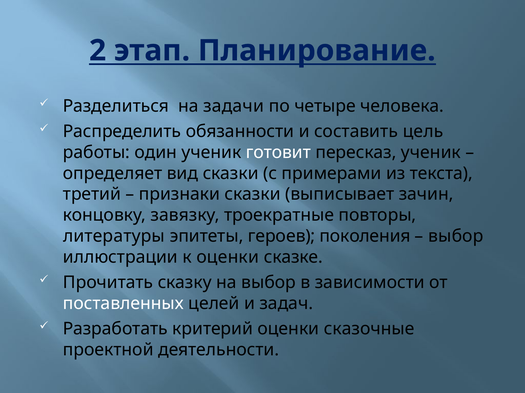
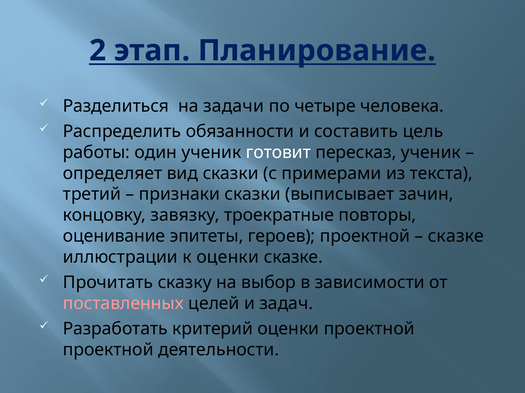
литературы: литературы -> оценивание (114, 237)
героев поколения: поколения -> проектной (365, 237)
выбор: выбор -> сказке (456, 237)
поставленных colour: white -> pink (123, 304)
оценки сказочные: сказочные -> проектной (369, 329)
